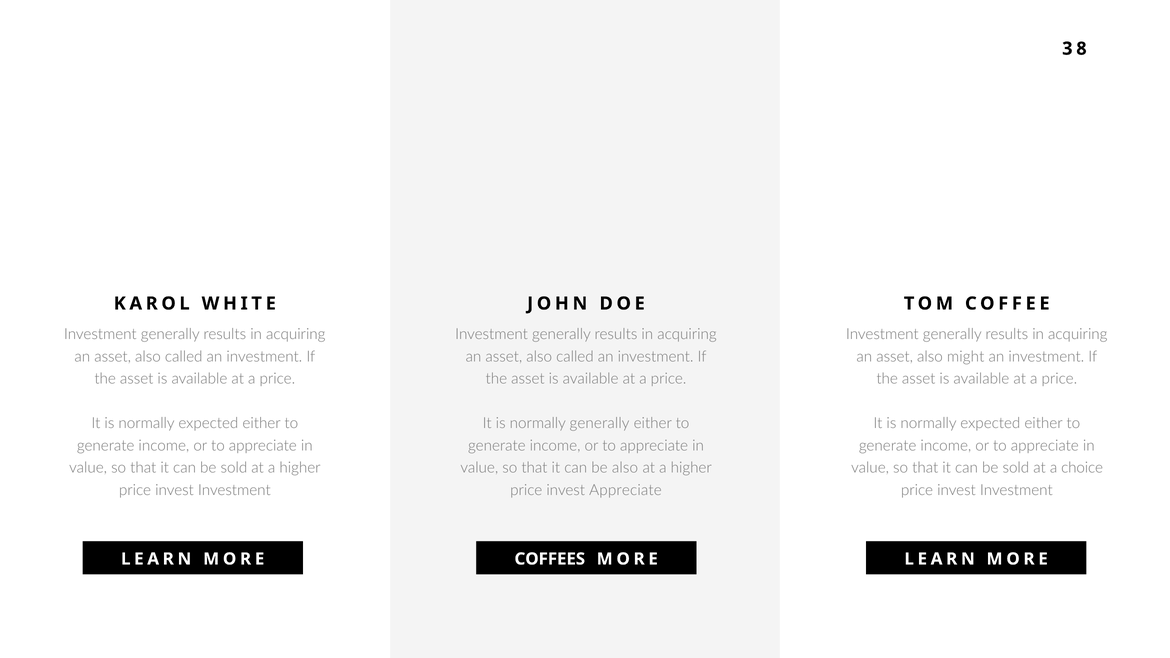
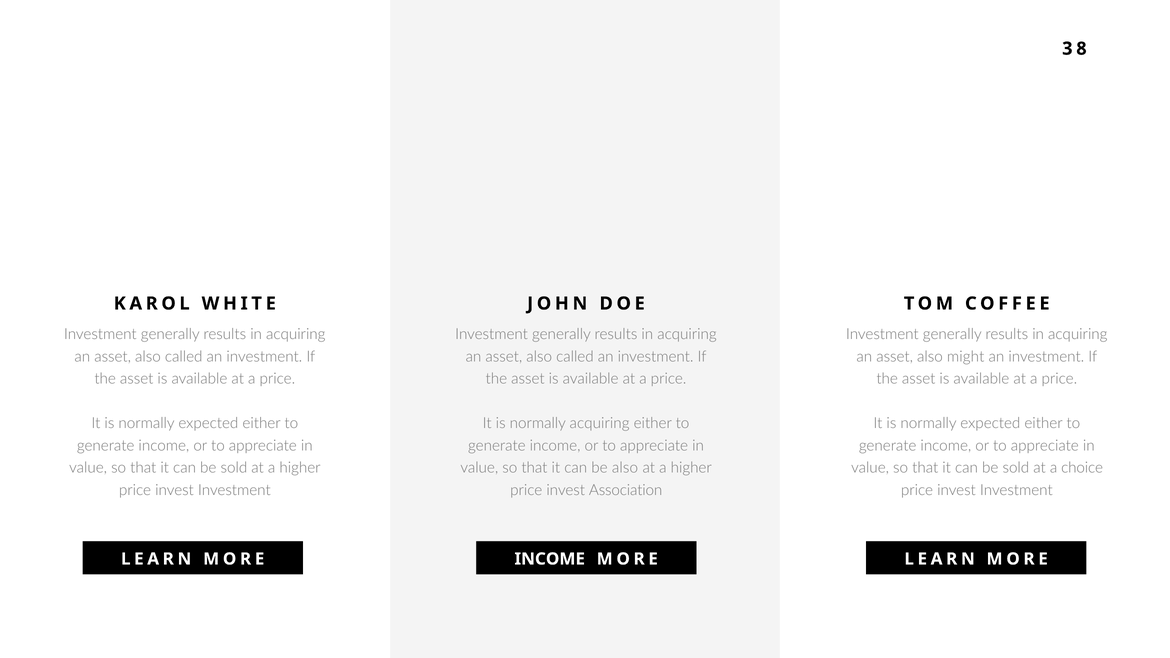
normally generally: generally -> acquiring (600, 424)
invest Appreciate: Appreciate -> Association (626, 490)
COFFEES: COFFEES -> INCOME (550, 559)
